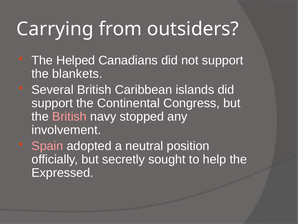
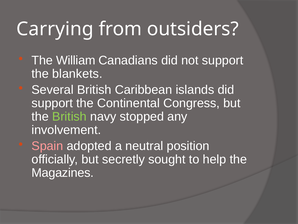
Helped: Helped -> William (76, 60)
British colour: pink -> light green (69, 116)
Expressed: Expressed -> Magazines (63, 172)
